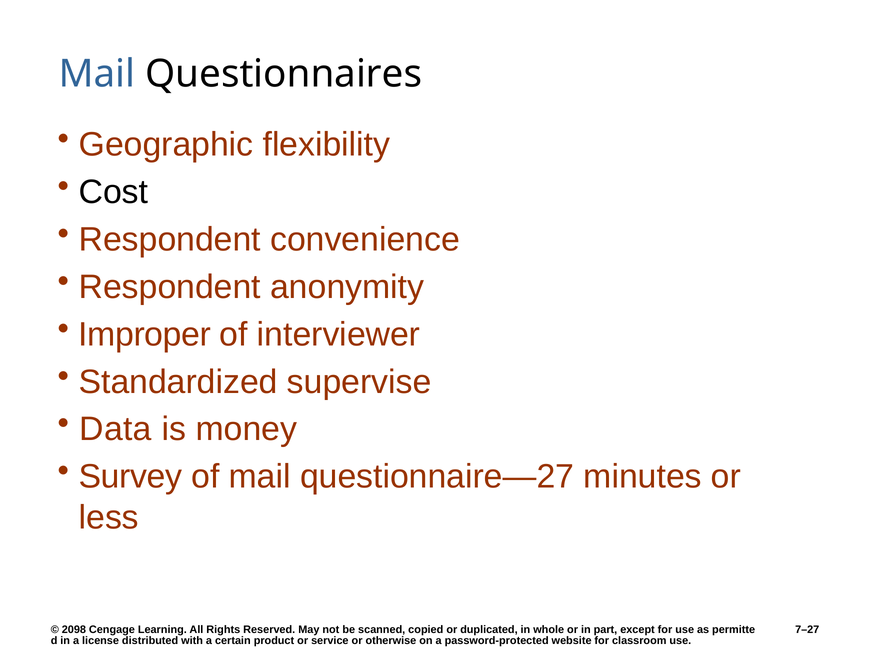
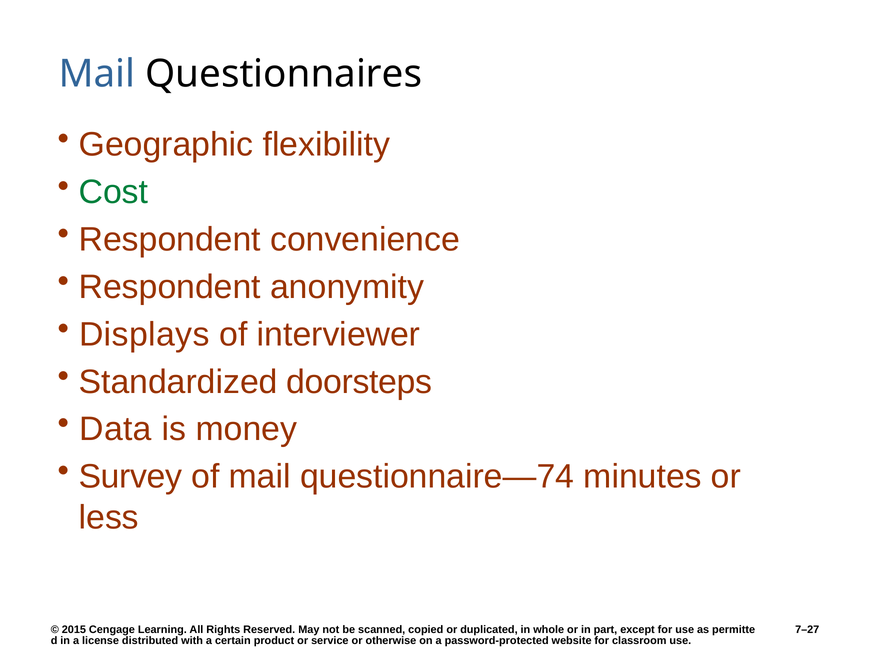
Cost colour: black -> green (114, 192)
Improper: Improper -> Displays (144, 334)
supervise: supervise -> doorsteps (359, 382)
questionnaire—27: questionnaire—27 -> questionnaire—74 (437, 476)
2098: 2098 -> 2015 (74, 629)
